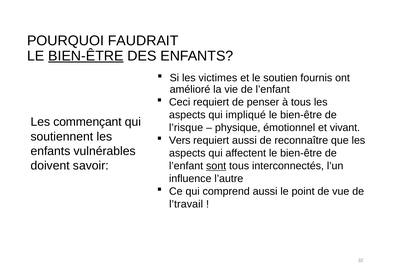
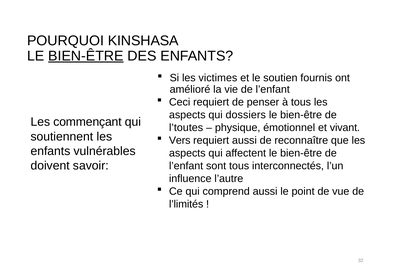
FAUDRAIT: FAUDRAIT -> KINSHASA (143, 41)
impliqué: impliqué -> dossiers (246, 115)
l’risque: l’risque -> l’toutes (186, 128)
sont underline: present -> none (216, 166)
l’travail: l’travail -> l’limités (186, 204)
